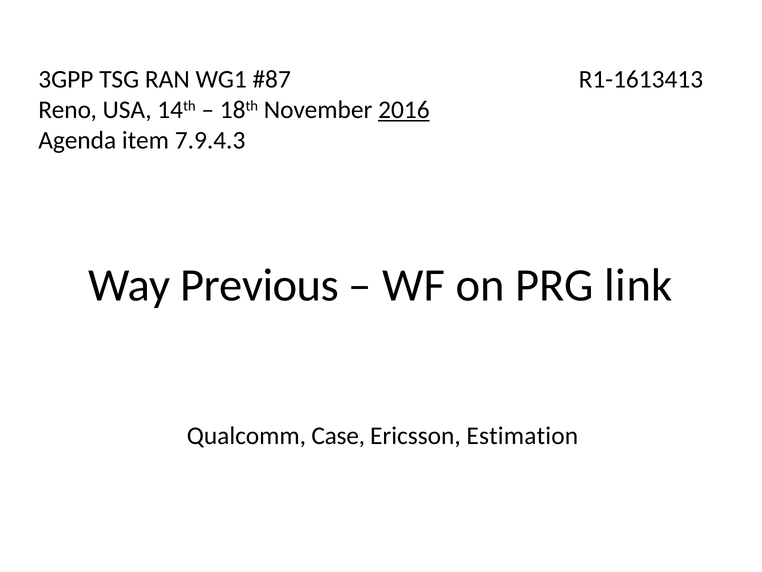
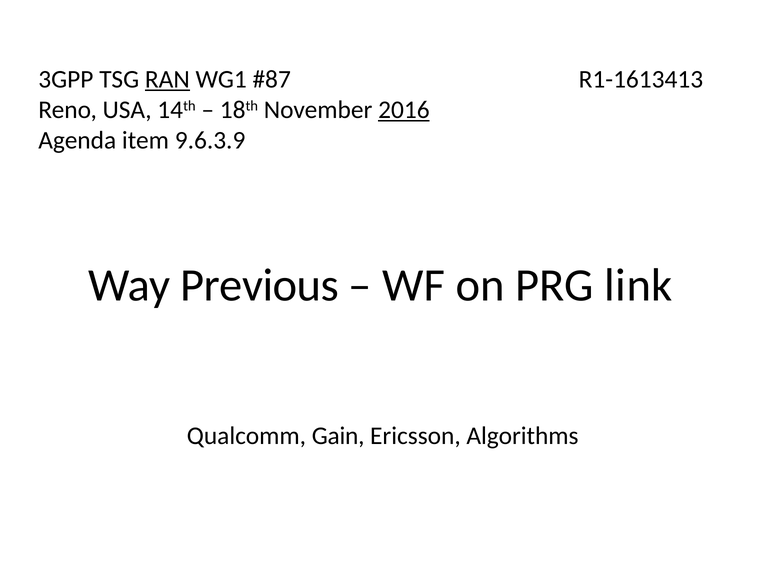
RAN underline: none -> present (167, 79)
7.9.4.3: 7.9.4.3 -> 9.6.3.9 (210, 140)
Case: Case -> Gain (338, 435)
Estimation: Estimation -> Algorithms (522, 435)
